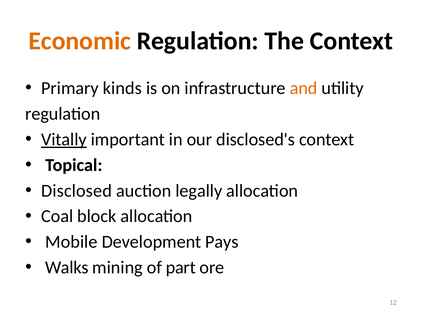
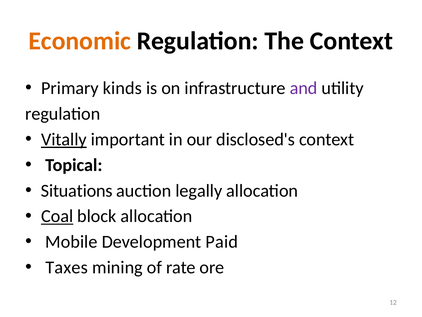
and colour: orange -> purple (304, 88)
Disclosed: Disclosed -> Situations (77, 190)
Coal underline: none -> present (57, 216)
Pays: Pays -> Paid (222, 242)
Walks: Walks -> Taxes (67, 267)
part: part -> rate (181, 267)
